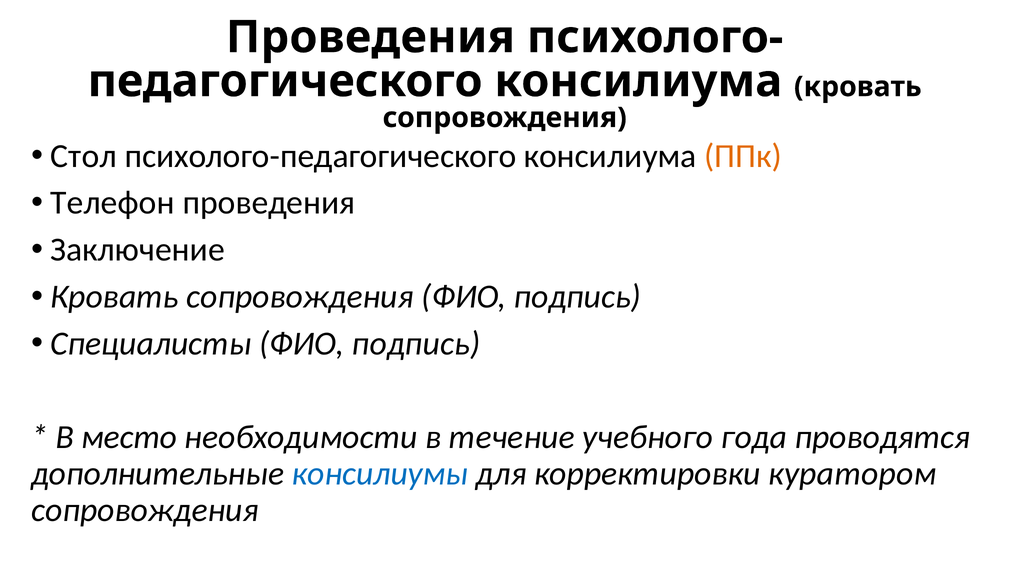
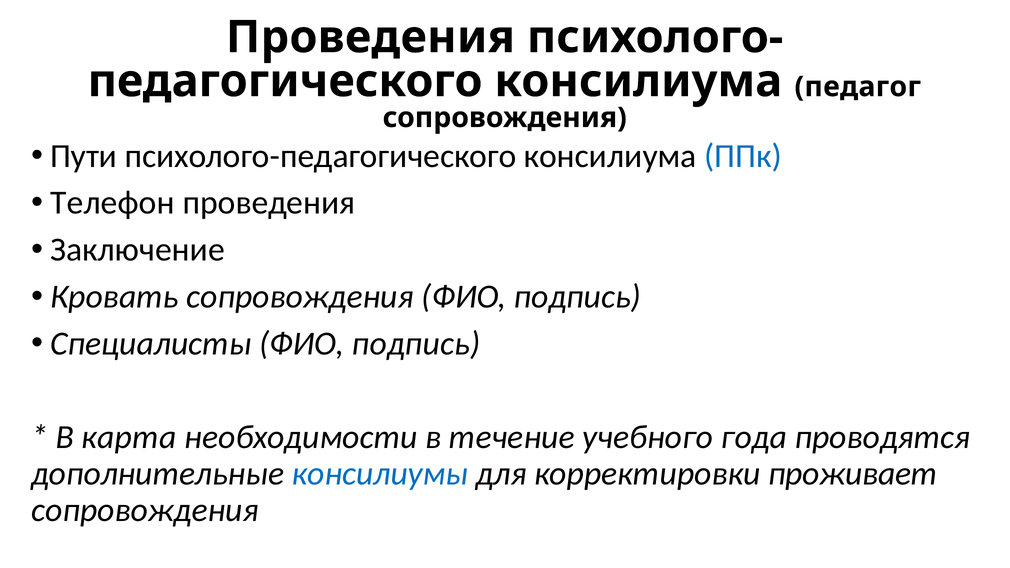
консилиума кровать: кровать -> педагог (858, 87)
Стол: Стол -> Пути (84, 156)
ППк colour: orange -> blue (743, 156)
место: место -> карта (129, 437)
куратором: куратором -> проживает (853, 474)
